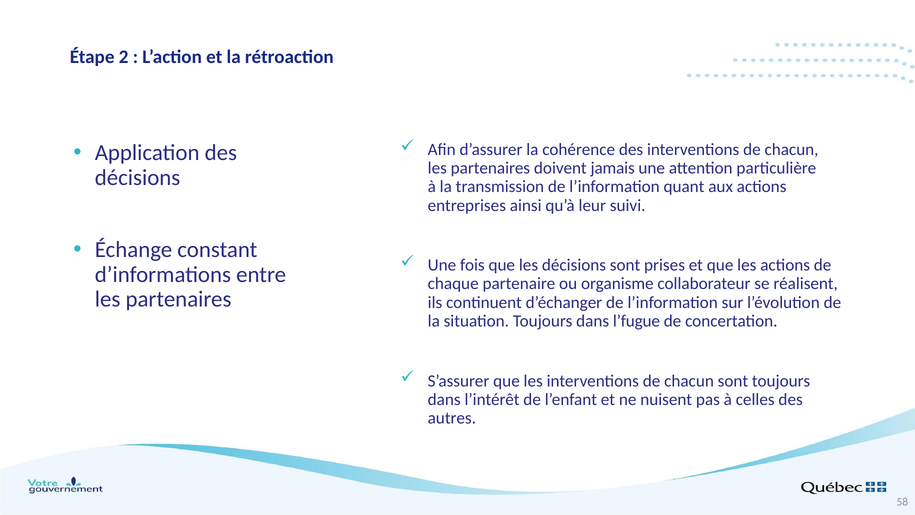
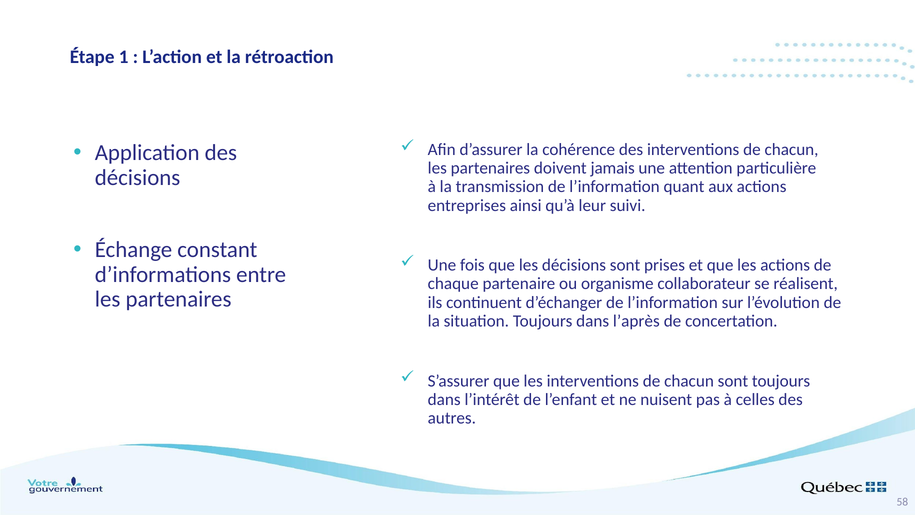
2: 2 -> 1 (124, 57)
l’fugue: l’fugue -> l’après (636, 321)
